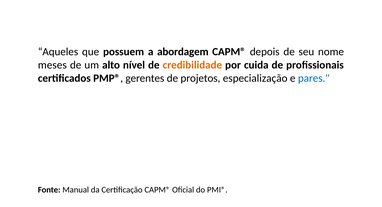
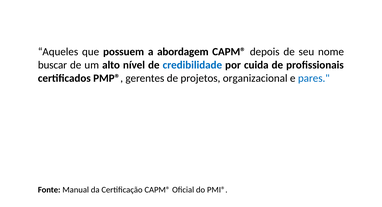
meses: meses -> buscar (52, 65)
credibilidade colour: orange -> blue (192, 65)
especialização: especialização -> organizacional (255, 78)
